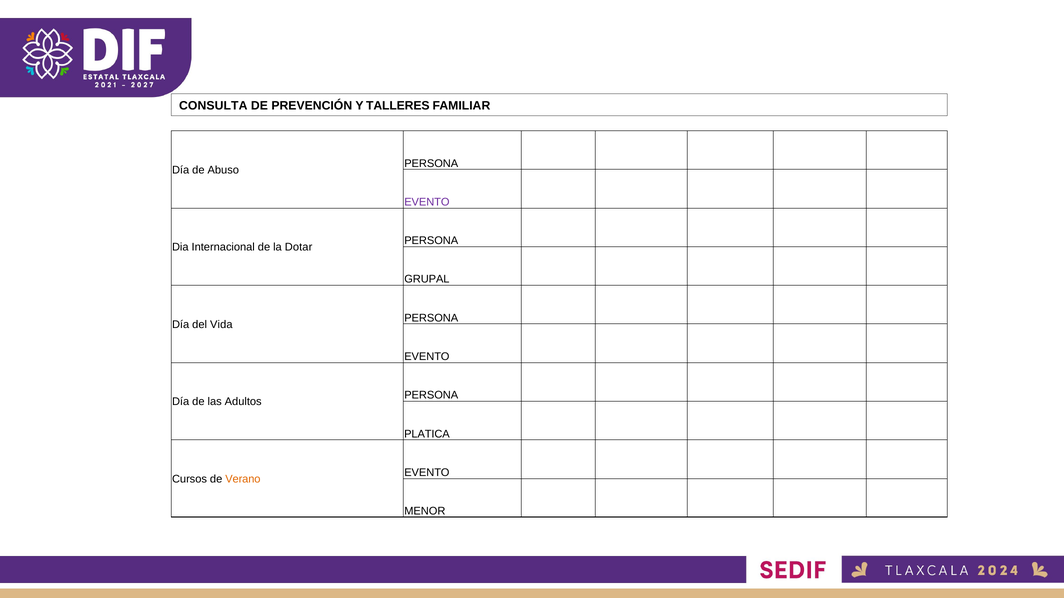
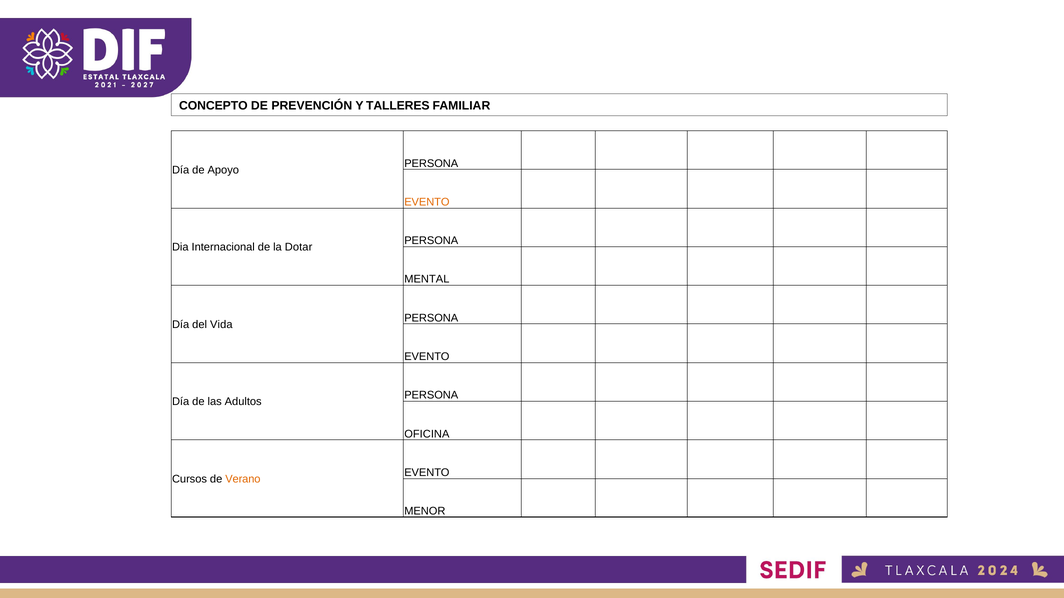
CONSULTA: CONSULTA -> CONCEPTO (213, 106)
Abuso: Abuso -> Apoyo (223, 170)
EVENTO colour: purple -> orange (427, 202)
GRUPAL: GRUPAL -> MENTAL (427, 280)
PLATICA: PLATICA -> OFICINA (427, 434)
